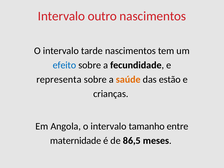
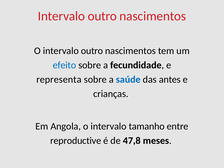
O intervalo tarde: tarde -> outro (92, 51)
saúde colour: orange -> blue (128, 80)
estão: estão -> antes (170, 80)
maternidade: maternidade -> reproductive (76, 141)
86,5: 86,5 -> 47,8 (132, 141)
